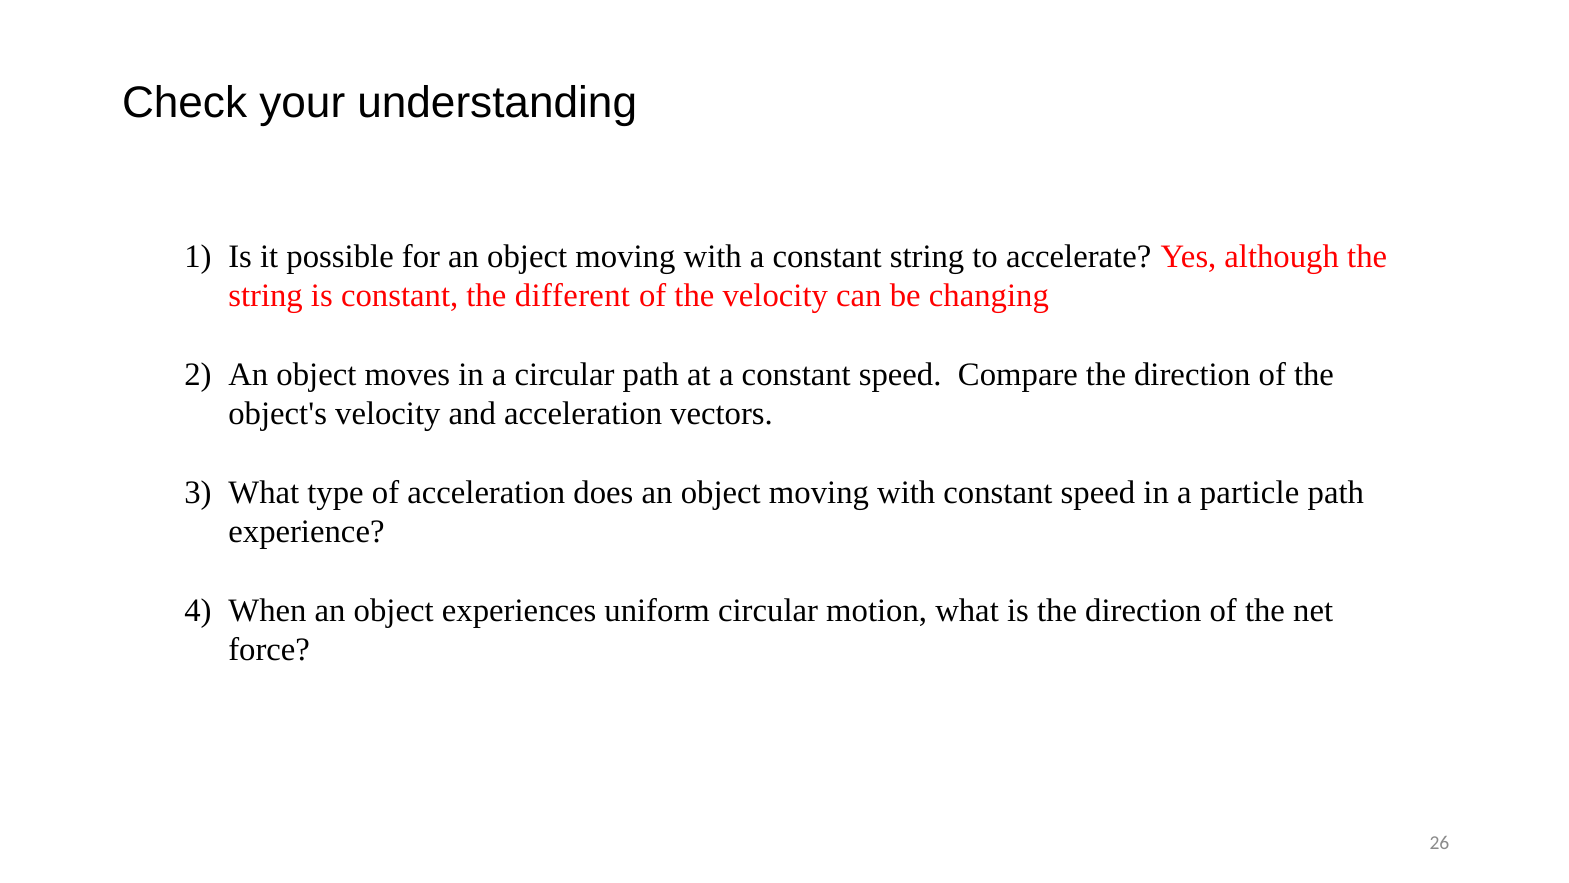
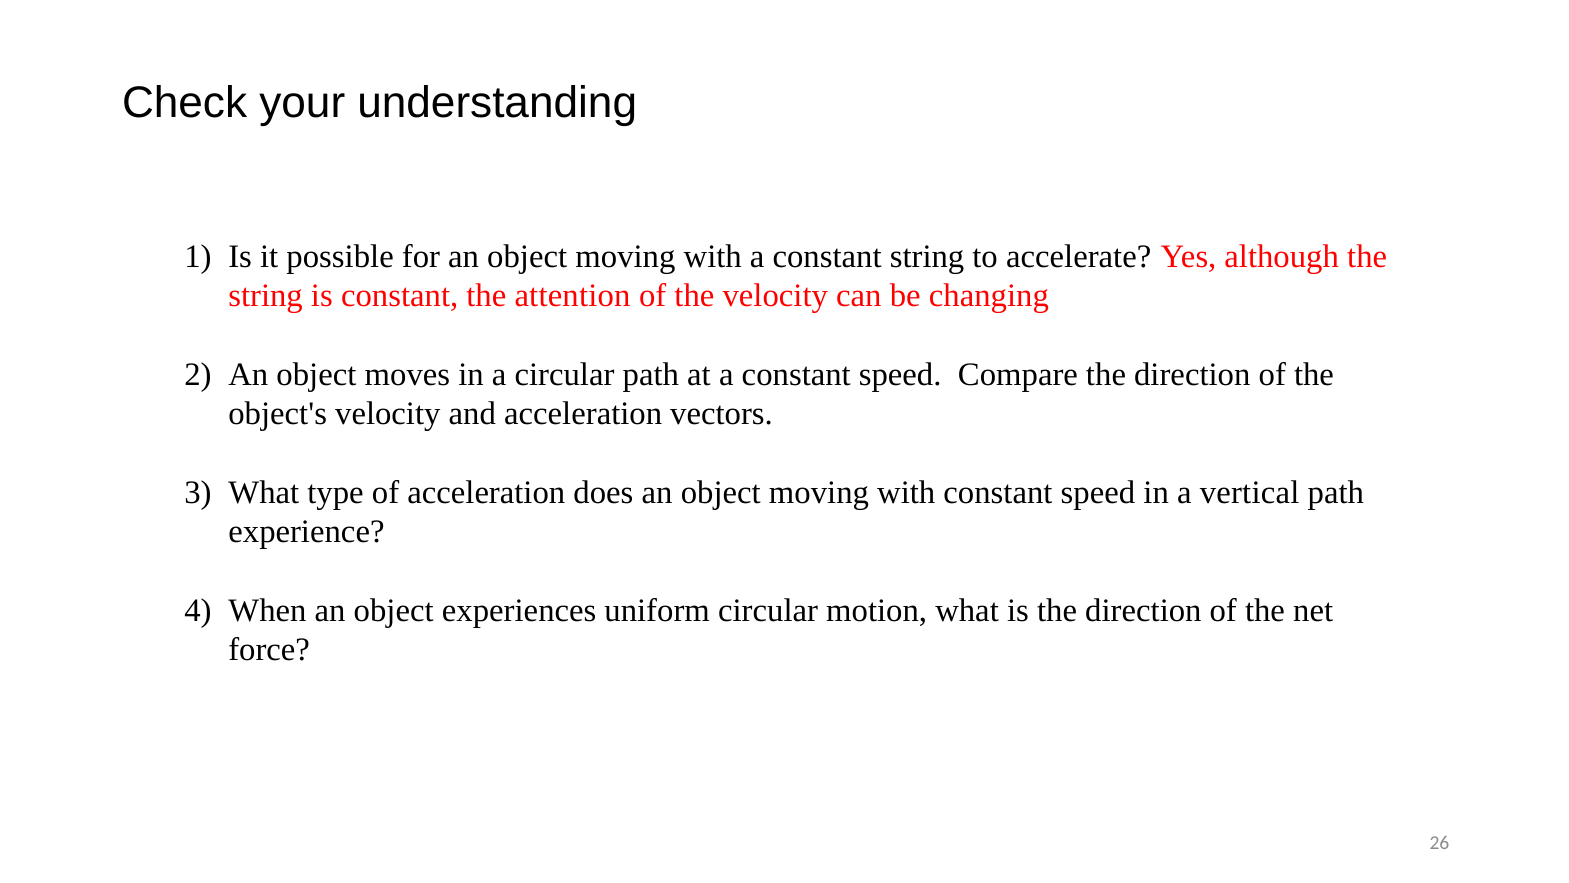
different: different -> attention (573, 296)
particle: particle -> vertical (1250, 492)
